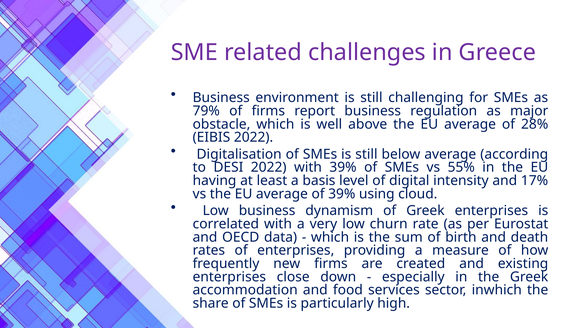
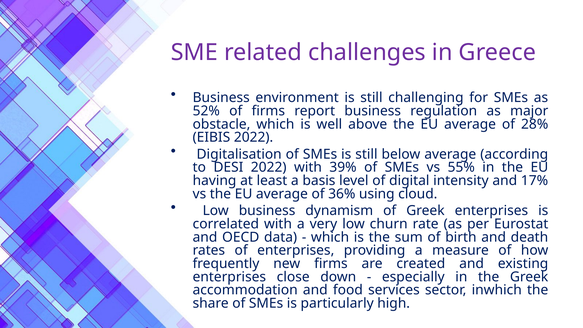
79%: 79% -> 52% (206, 111)
of 39%: 39% -> 36% (342, 194)
